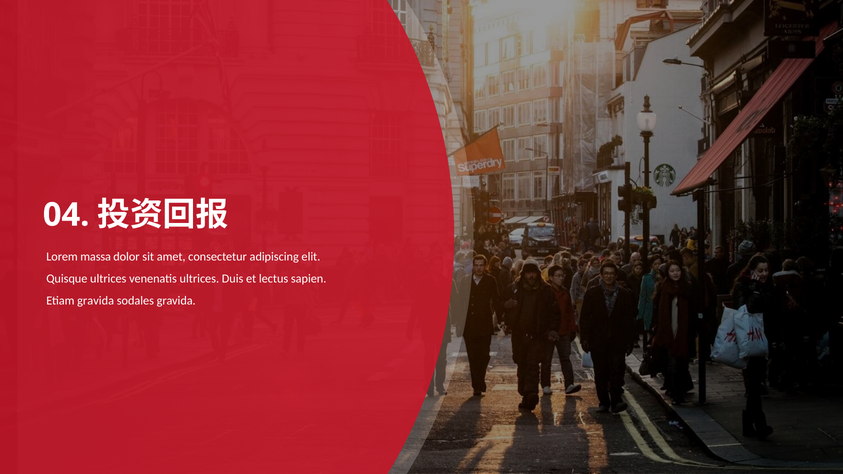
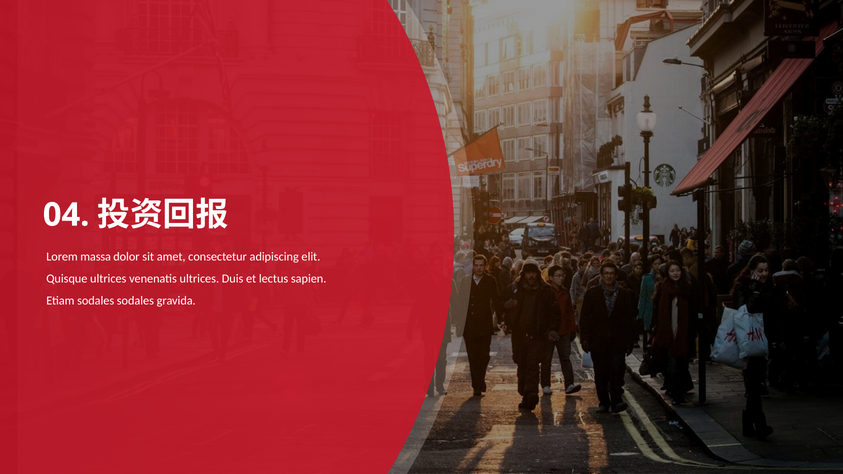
Etiam gravida: gravida -> sodales (96, 301)
